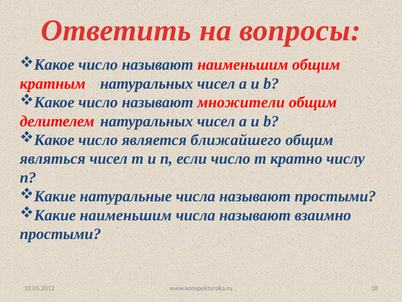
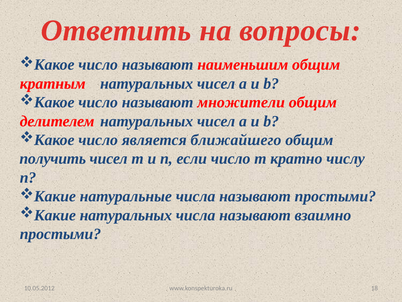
являться: являться -> получить (53, 159)
наименьшим: наименьшим -> натуральных (126, 215)
